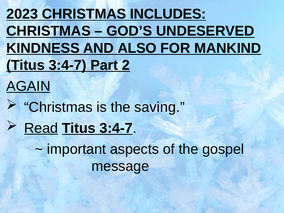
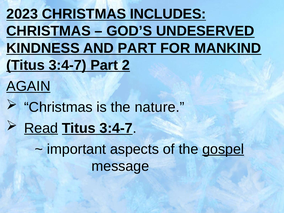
AND ALSO: ALSO -> PART (137, 48)
saving: saving -> nature (160, 107)
gospel underline: none -> present (223, 149)
